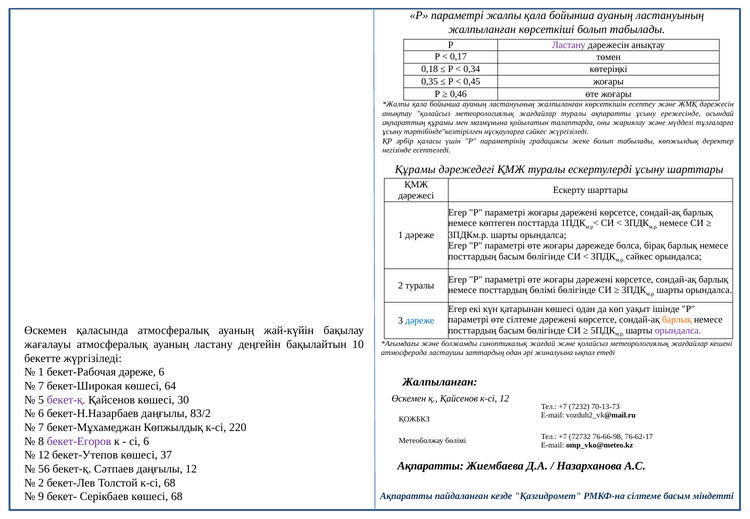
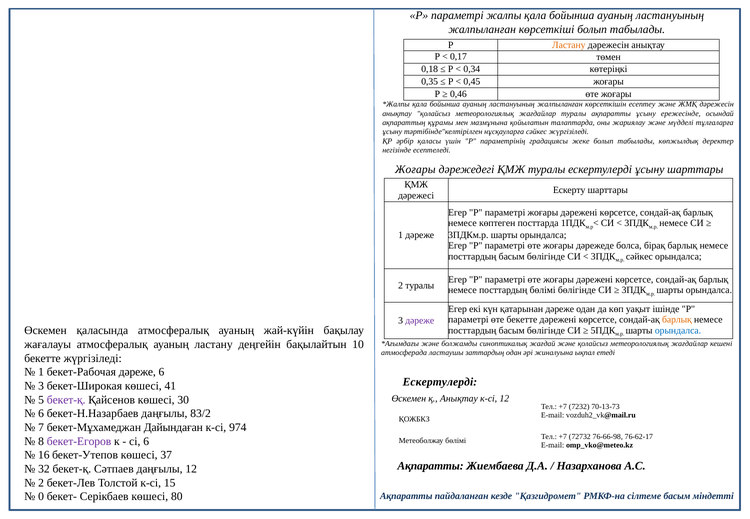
Ластану colour: purple -> orange (569, 45)
Құрамы: Құрамы -> Жоғары (415, 170)
қатарынан көшесі: көшесі -> дәреже (560, 309)
өте сілтеме: сілтеме -> бекетте (522, 320)
дәреже colour: blue -> purple (420, 321)
орындалса colour: purple -> blue (678, 330)
Жалпыланған: Жалпыланған -> Ескертулерді (440, 382)
7: 7 -> 3 (41, 386)
64: 64 -> 41 (170, 386)
қ Қайсенов: Қайсенов -> Анықтау (459, 399)
бекет-Мұхамеджан Көпжылдық: Көпжылдық -> Дайындаған (173, 428)
220: 220 -> 974 (238, 428)
12: 12 -> 16 (44, 455)
56: 56 -> 32 (44, 469)
к-сі 68: 68 -> 15 (170, 483)
9: 9 -> 0 (41, 497)
көшесі 68: 68 -> 80 (177, 497)
